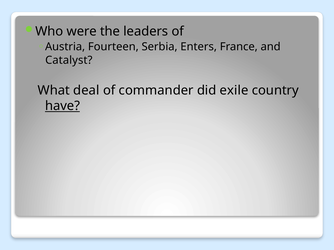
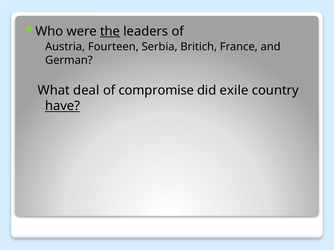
the underline: none -> present (110, 31)
Enters: Enters -> Britich (199, 47)
Catalyst: Catalyst -> German (69, 60)
commander: commander -> compromise (156, 91)
